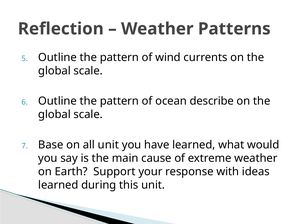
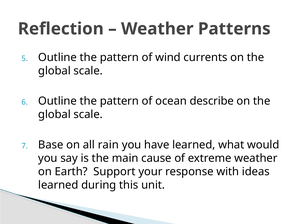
all unit: unit -> rain (108, 144)
